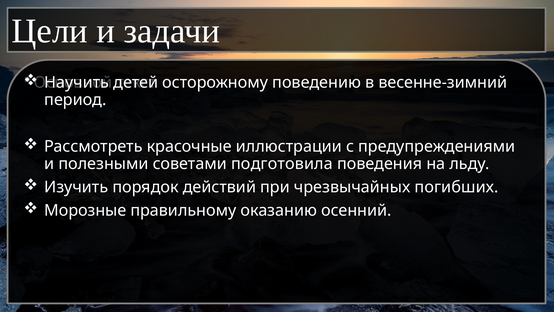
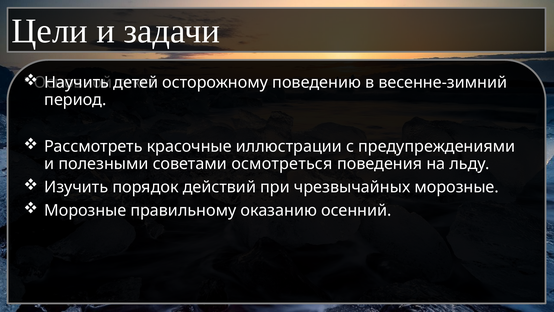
подготовила: подготовила -> осмотреться (282, 164)
чрезвычайных погибших: погибших -> морозные (457, 187)
